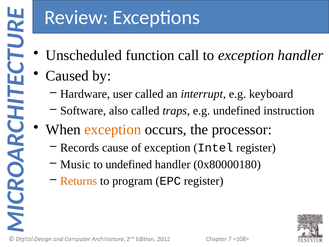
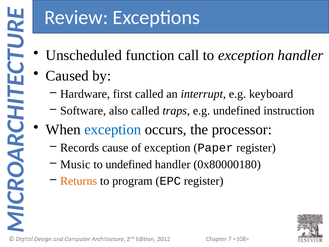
user: user -> first (122, 94)
exception colour: orange -> blue (113, 129)
Intel: Intel -> Paper (215, 148)
